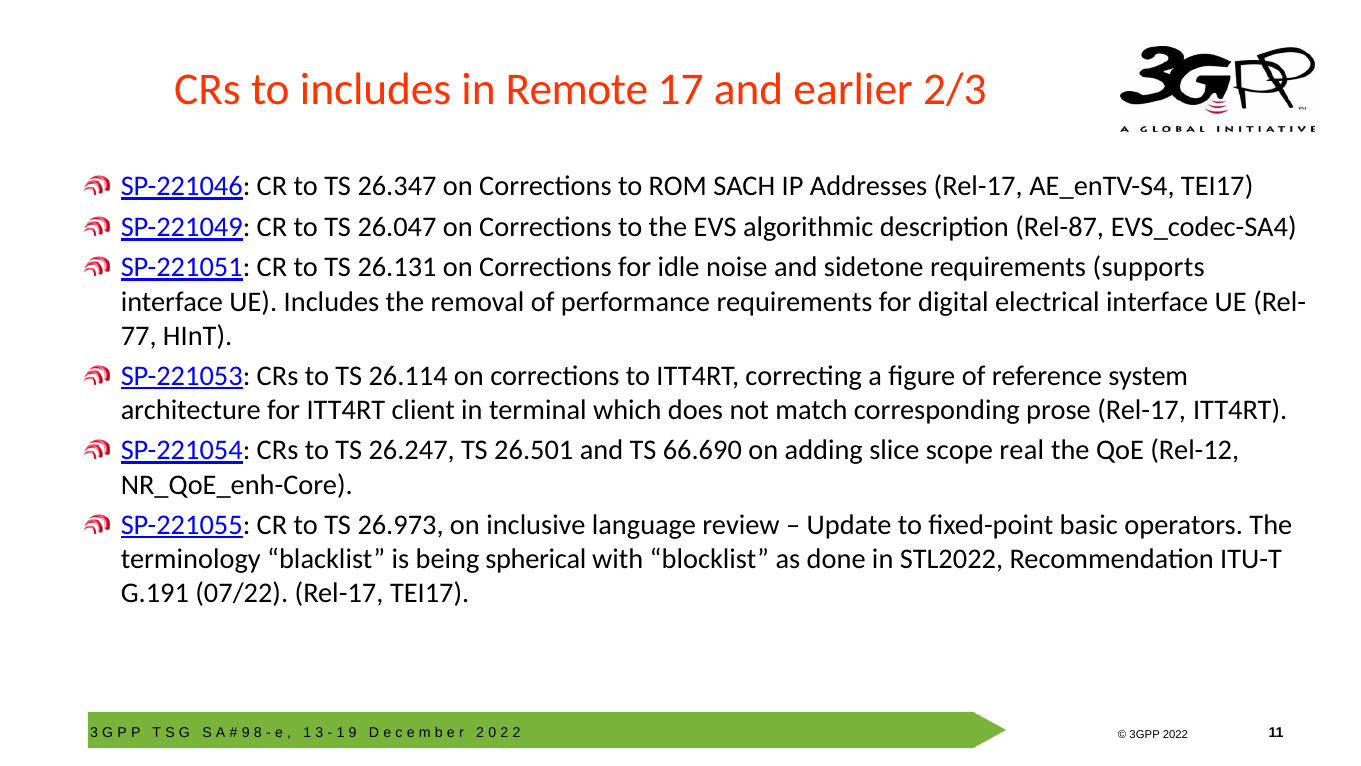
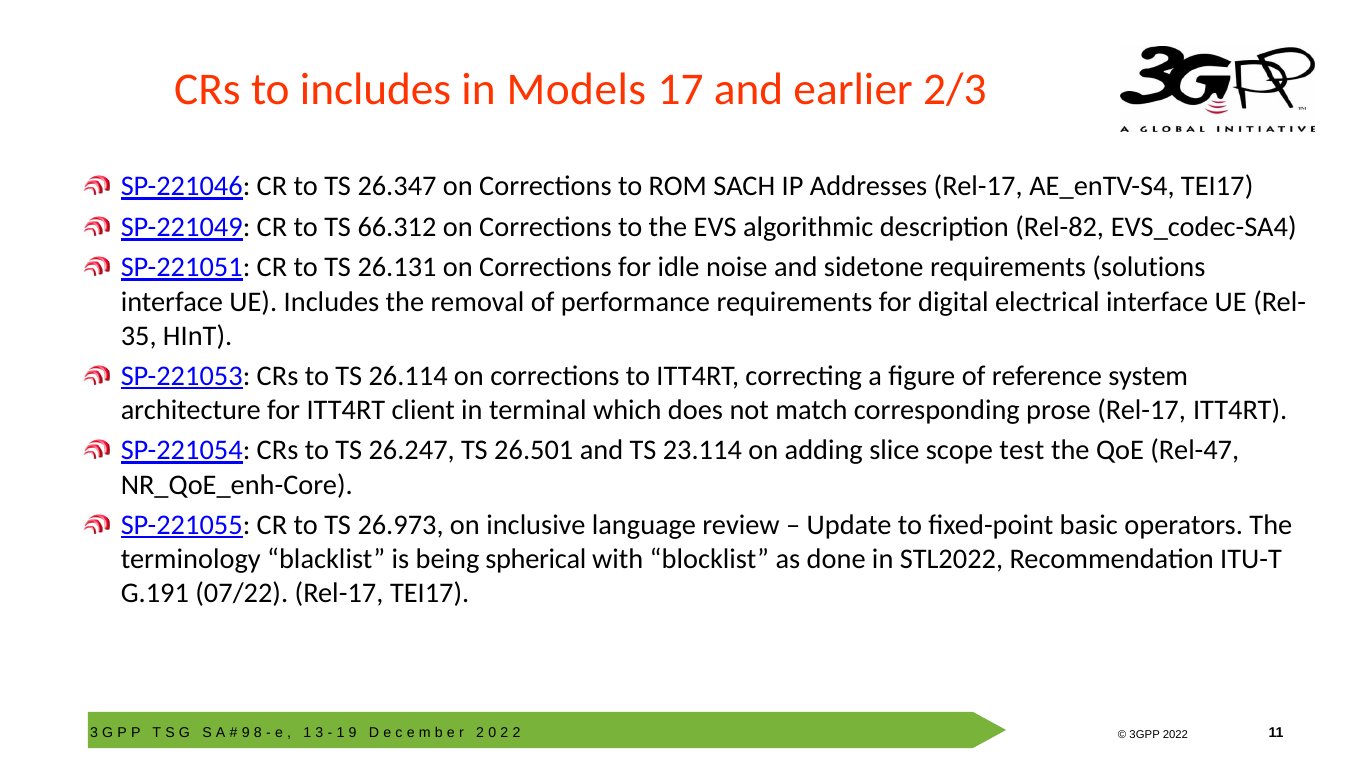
Remote: Remote -> Models (576, 89)
26.047: 26.047 -> 66.312 (397, 227)
Rel-87: Rel-87 -> Rel-82 (1060, 227)
supports: supports -> solutions (1149, 267)
77: 77 -> 35 (139, 336)
66.690: 66.690 -> 23.114 (702, 450)
real: real -> test (1022, 450)
Rel-12: Rel-12 -> Rel-47 (1195, 450)
